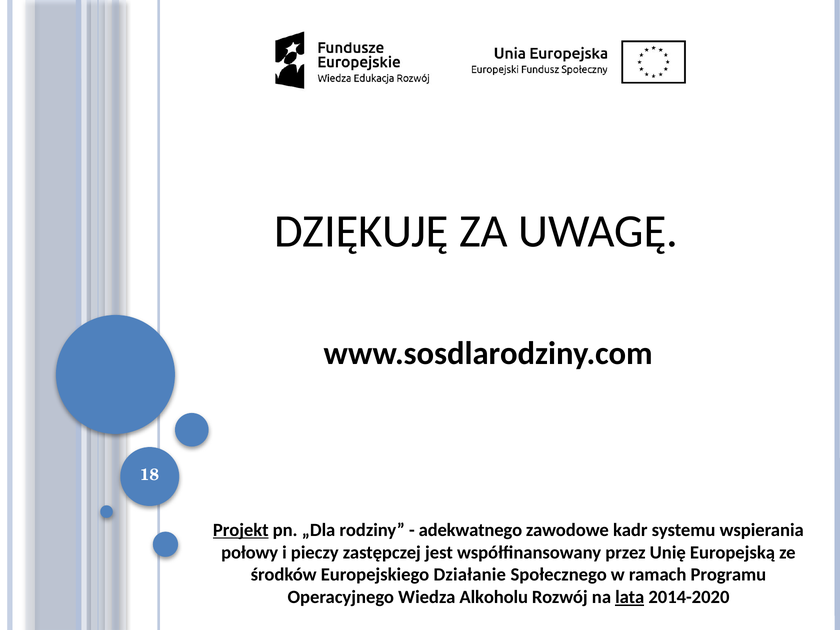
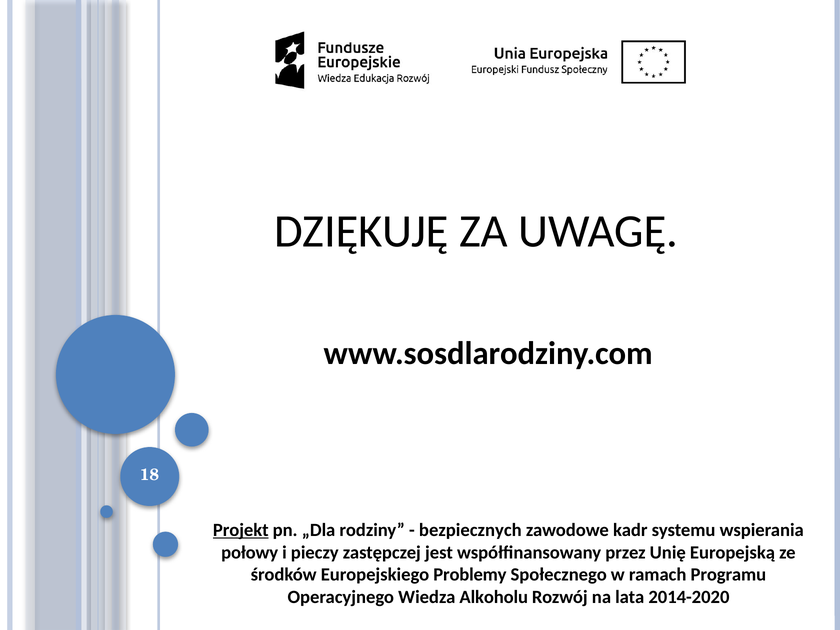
adekwatnego: adekwatnego -> bezpiecznych (470, 530)
Działanie: Działanie -> Problemy (470, 575)
lata underline: present -> none (630, 597)
